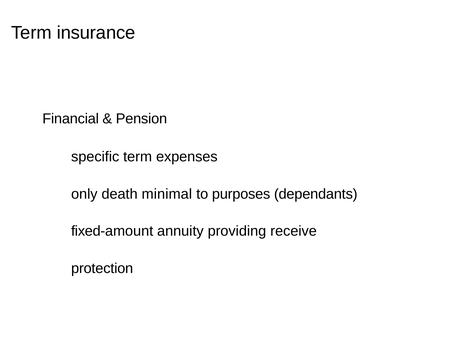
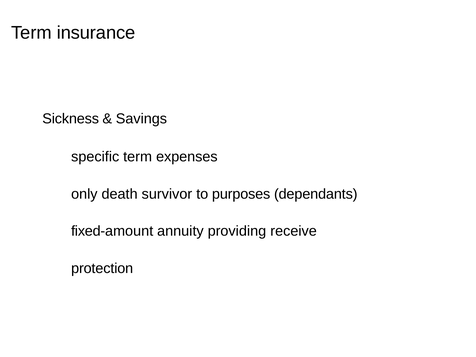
Financial: Financial -> Sickness (71, 119)
Pension: Pension -> Savings (141, 119)
minimal: minimal -> survivor (167, 194)
